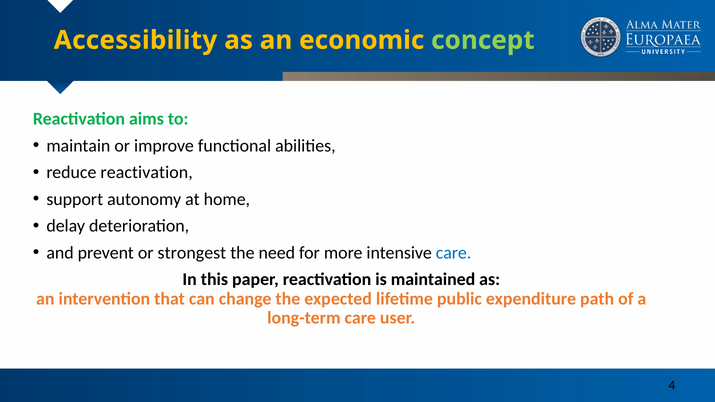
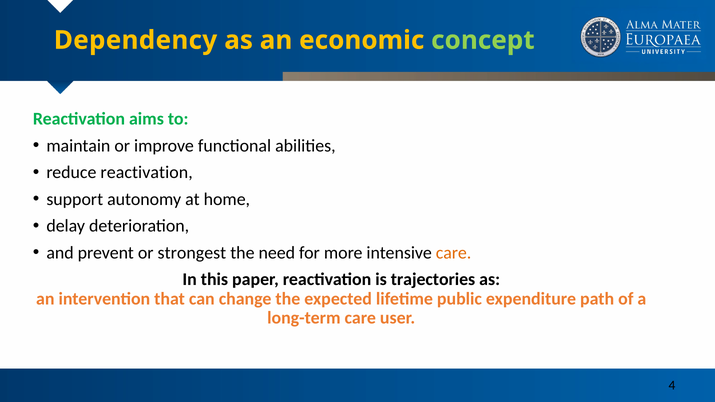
Accessibility: Accessibility -> Dependency (135, 40)
care colour: blue -> orange (454, 253)
maintained: maintained -> trajectories (433, 280)
